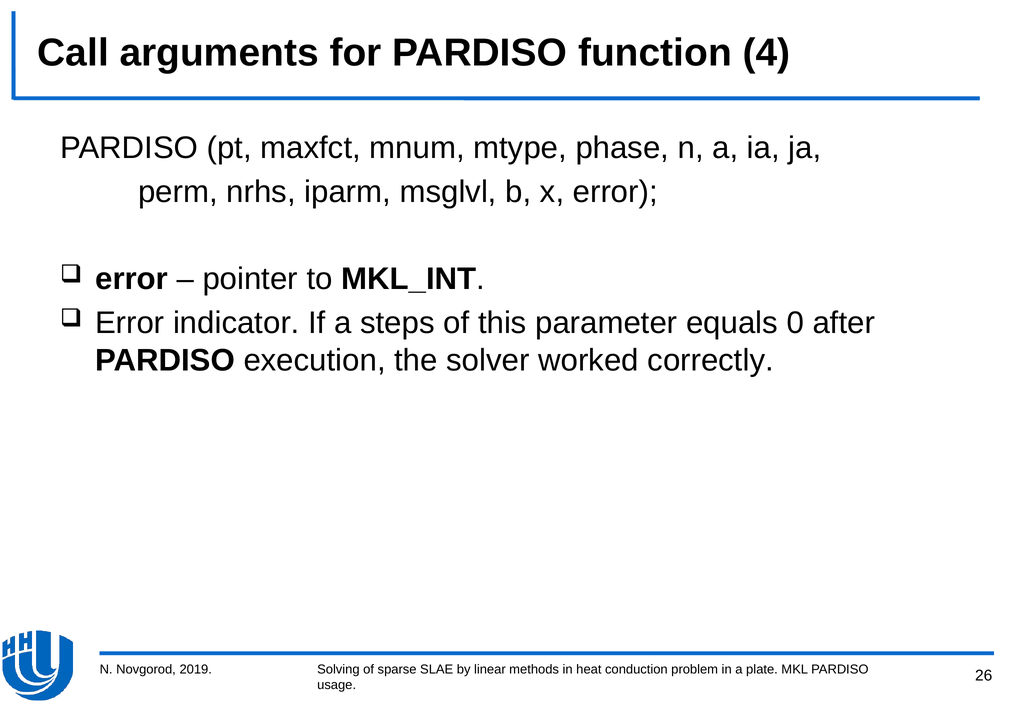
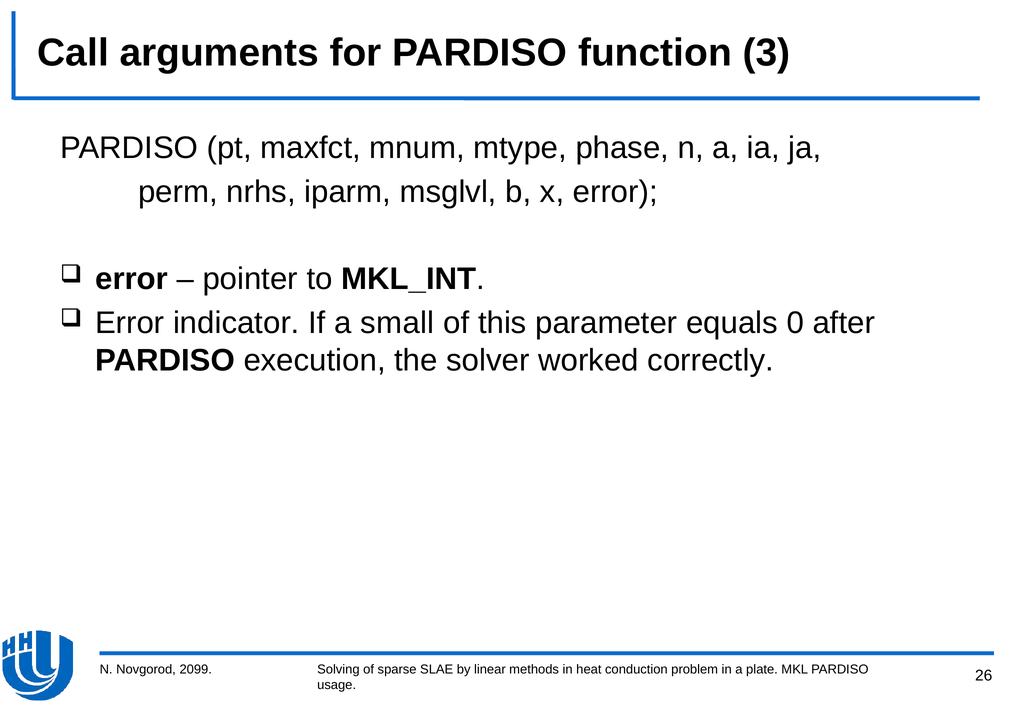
4: 4 -> 3 (767, 53)
steps: steps -> small (397, 323)
2019: 2019 -> 2099 (196, 669)
